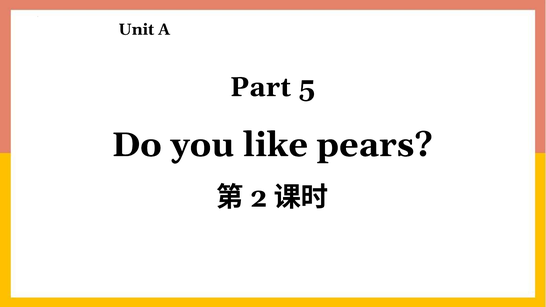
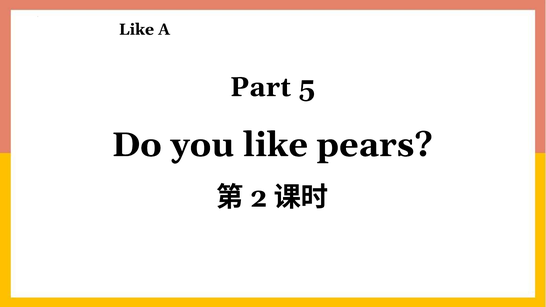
Unit: Unit -> Like (136, 29)
